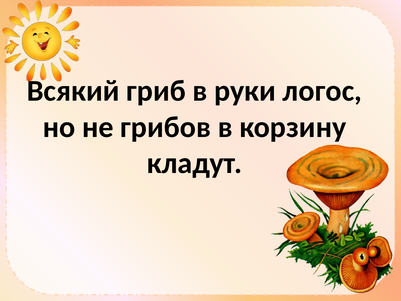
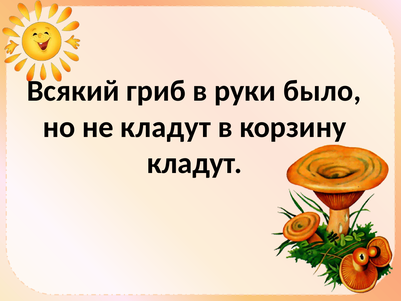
логос: логос -> было (322, 91)
не грибов: грибов -> кладут (166, 127)
